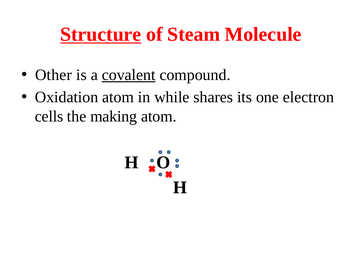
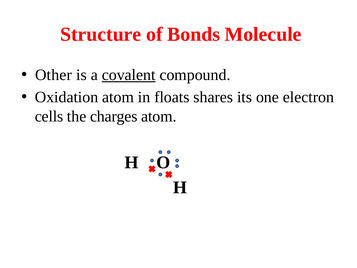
Structure underline: present -> none (101, 34)
Steam: Steam -> Bonds (194, 34)
while: while -> floats (172, 97)
making: making -> charges (114, 116)
